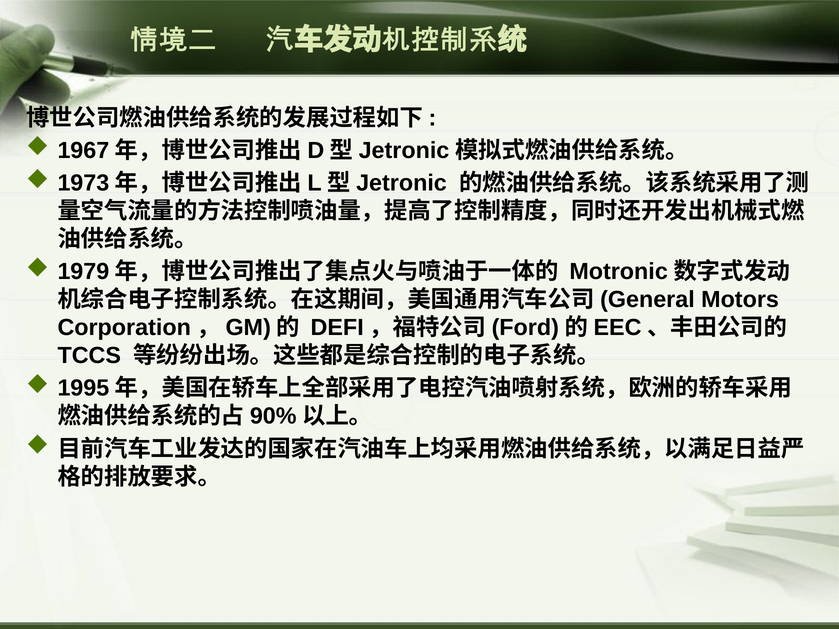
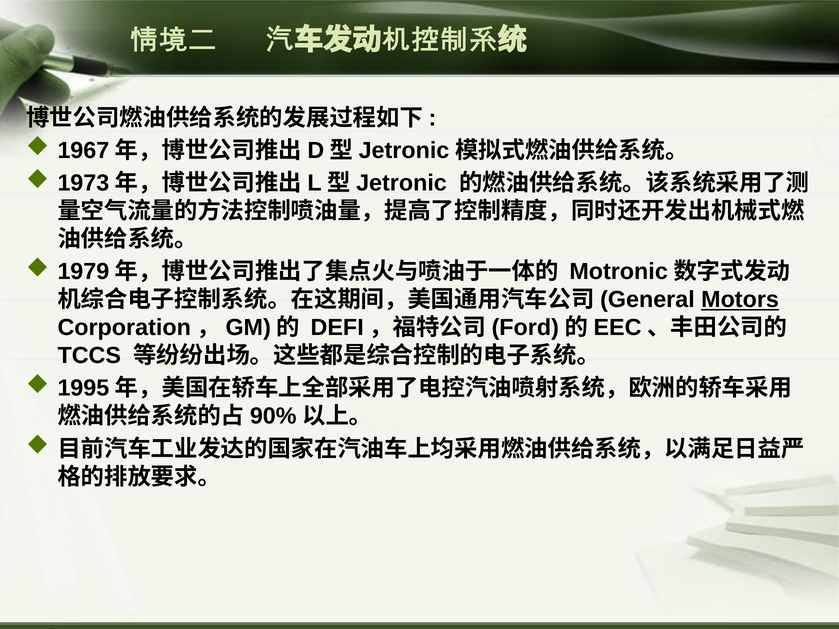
Motors underline: none -> present (740, 300)
